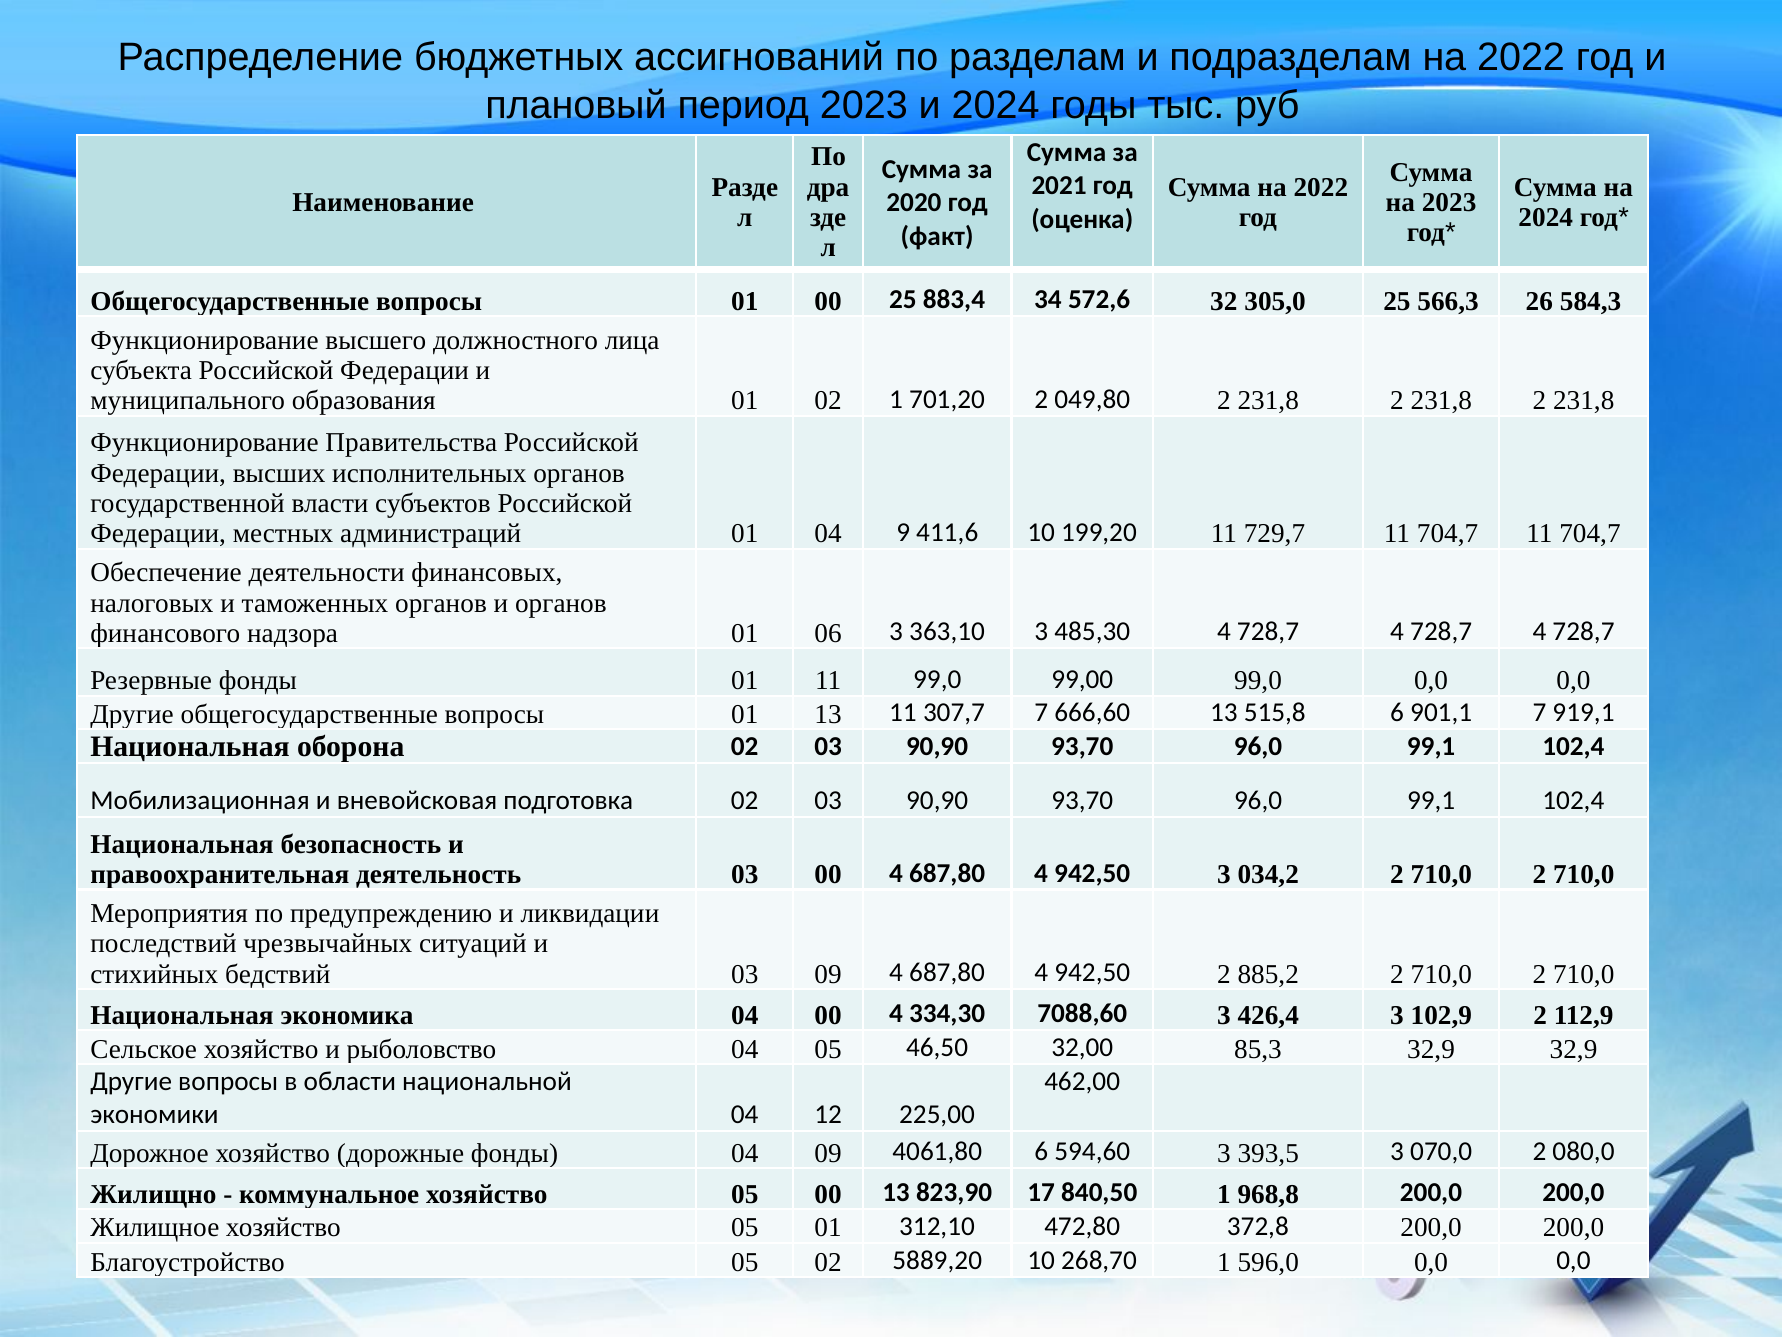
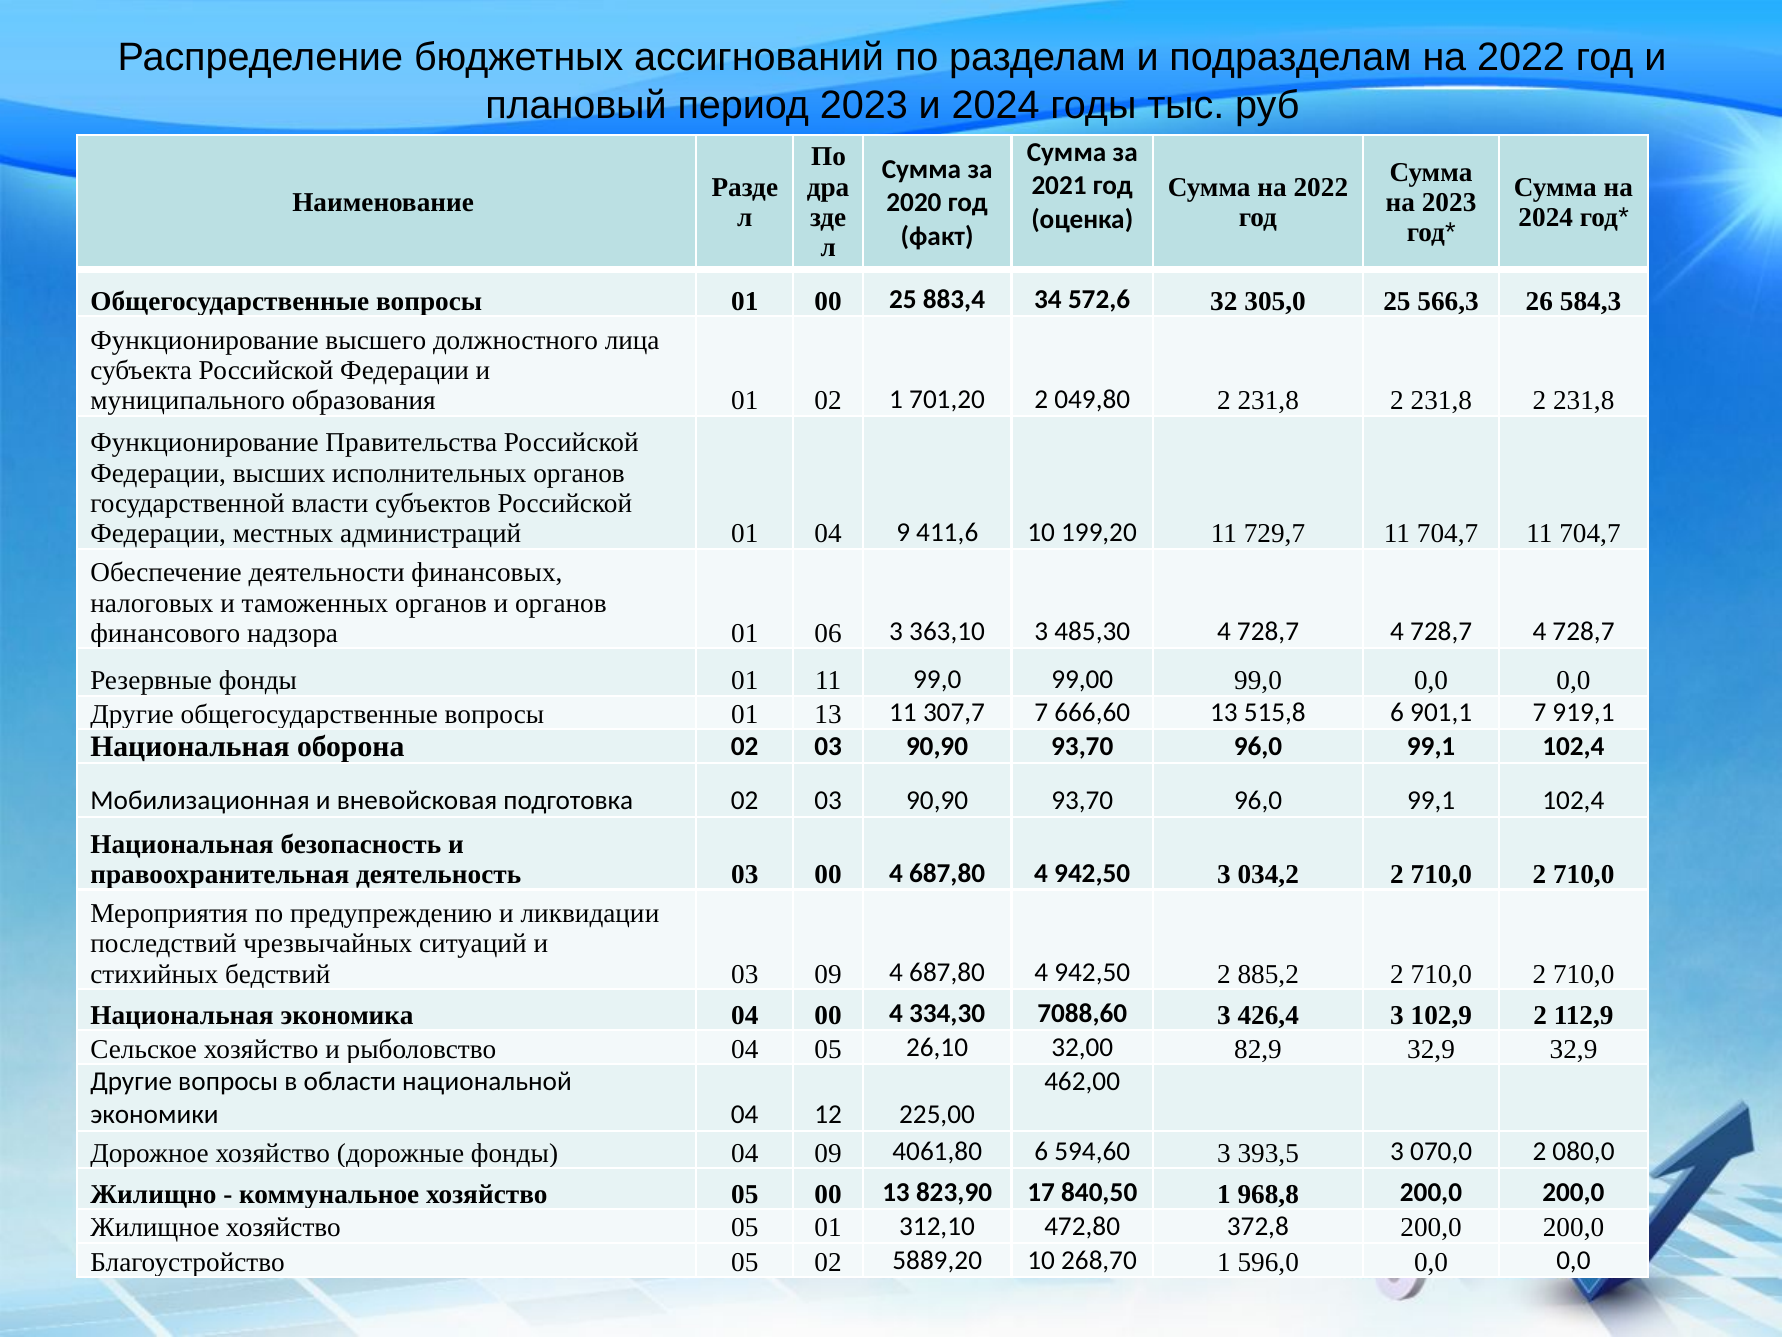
46,50: 46,50 -> 26,10 (937, 1047)
85,3: 85,3 -> 82,9 (1258, 1049)
